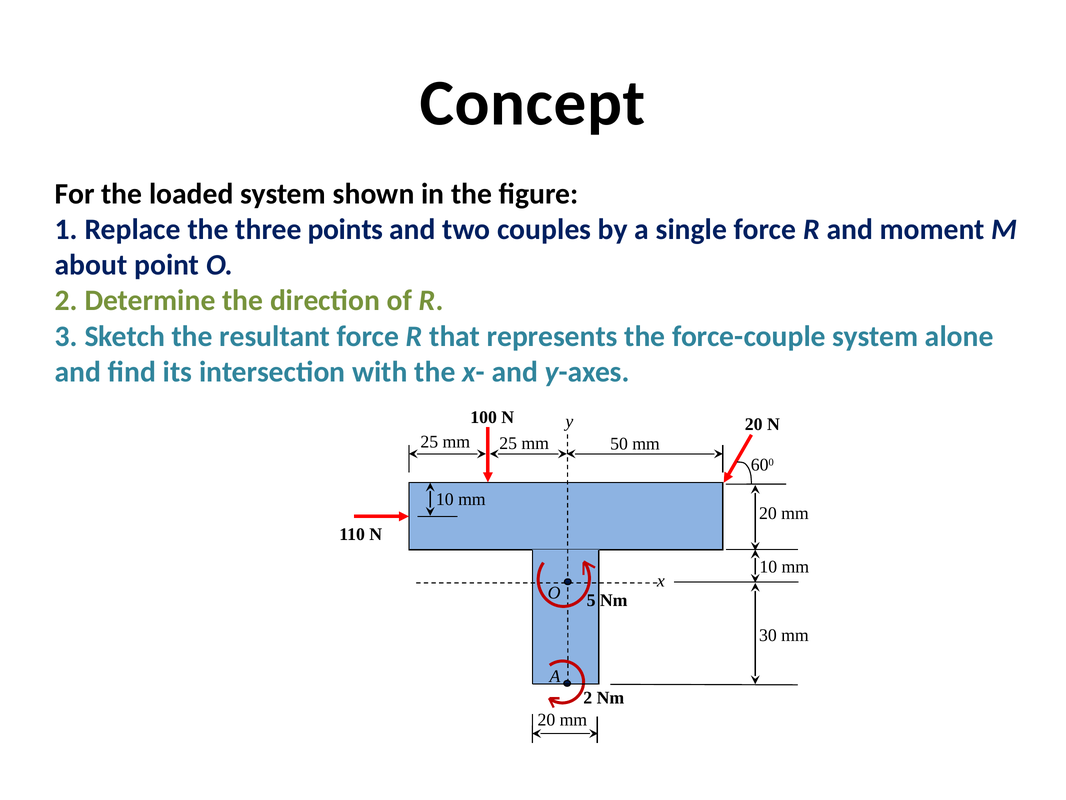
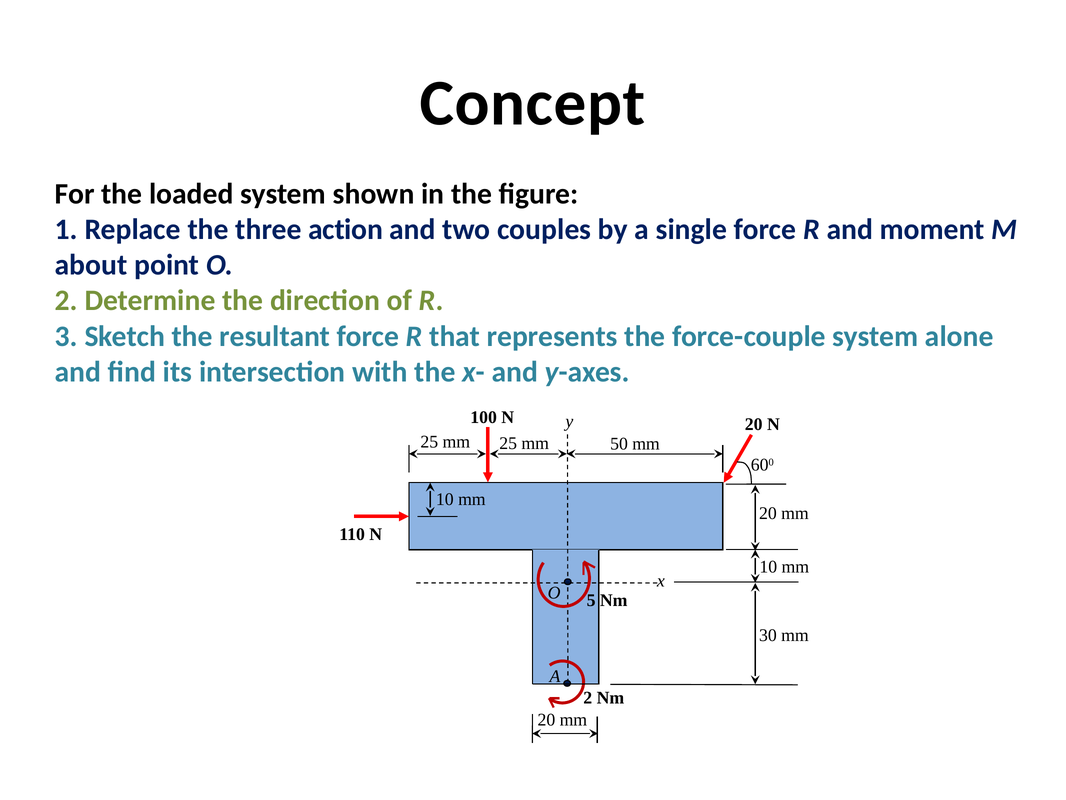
points: points -> action (346, 229)
